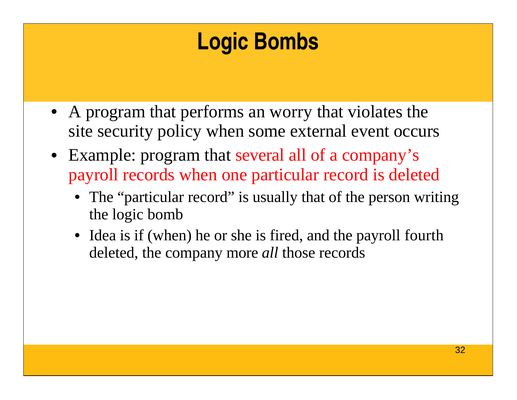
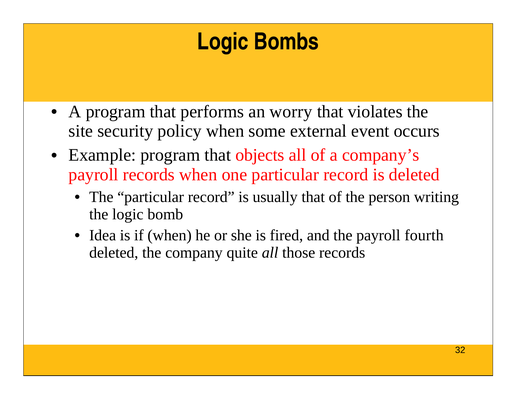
several: several -> objects (260, 155)
more: more -> quite (242, 252)
